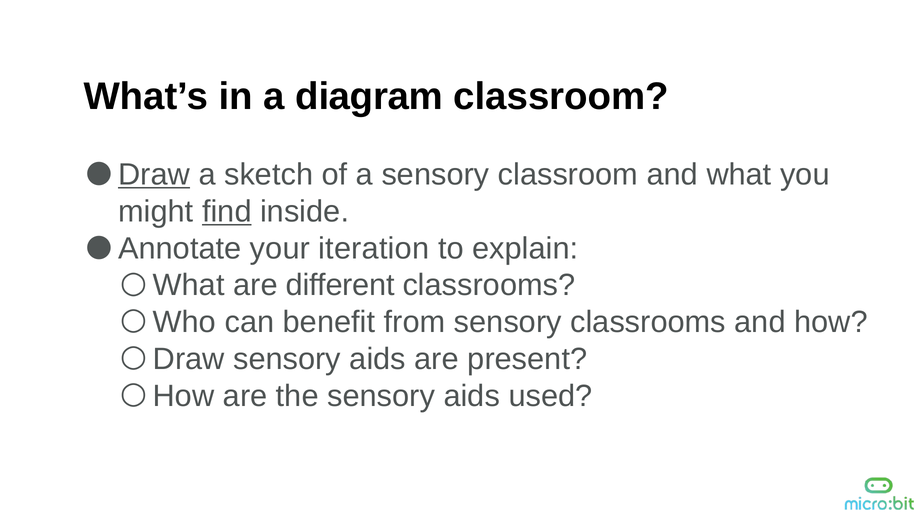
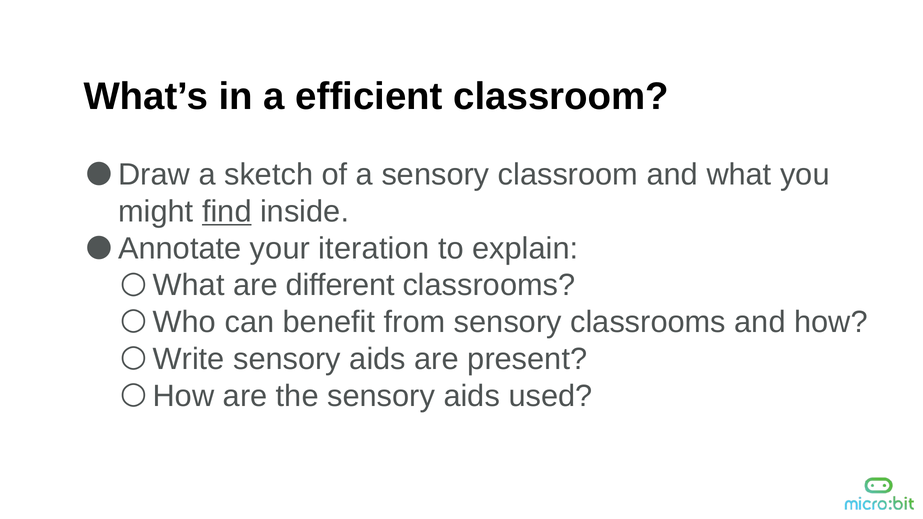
diagram: diagram -> efficient (369, 97)
Draw underline: present -> none (154, 175)
Draw: Draw -> Write (189, 359)
